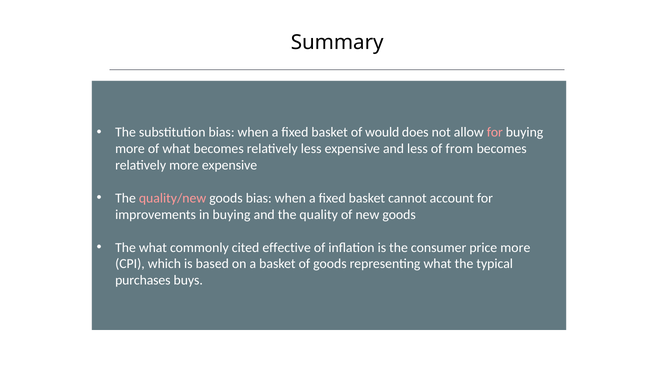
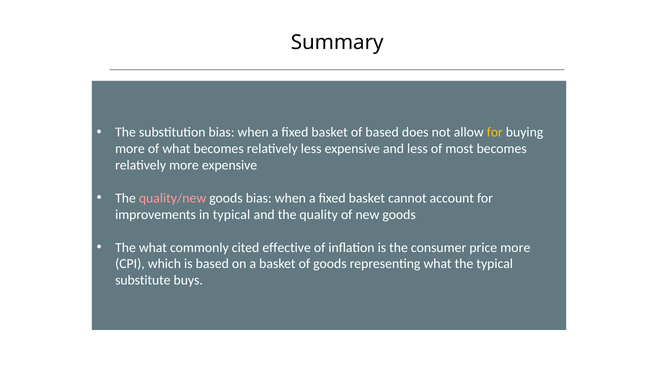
of would: would -> based (382, 132)
for colour: pink -> yellow (495, 132)
from: from -> most (459, 149)
in buying: buying -> typical (231, 215)
purchases: purchases -> substitute (143, 280)
